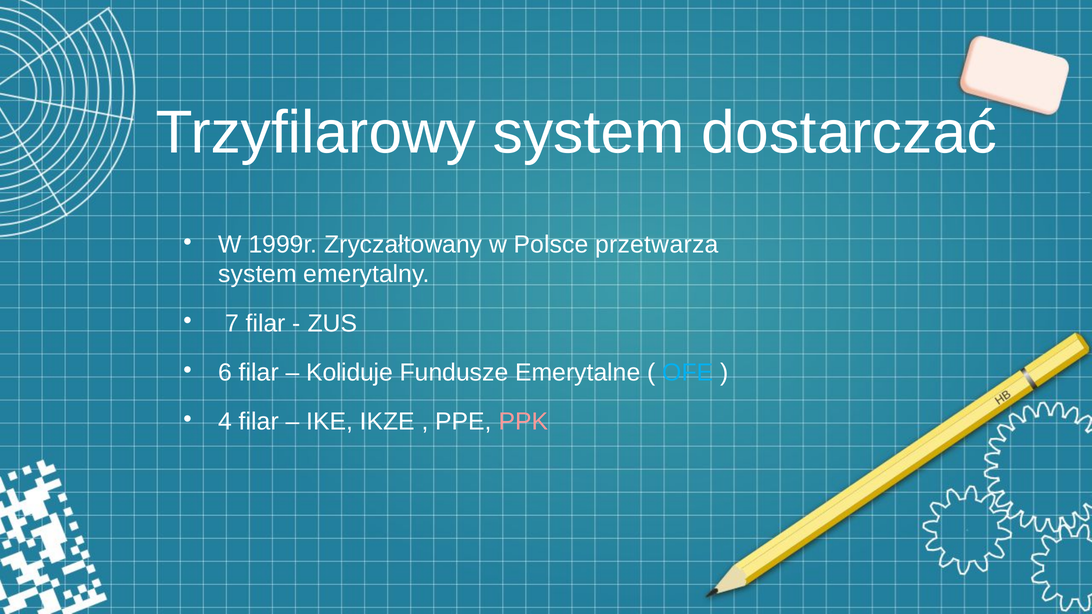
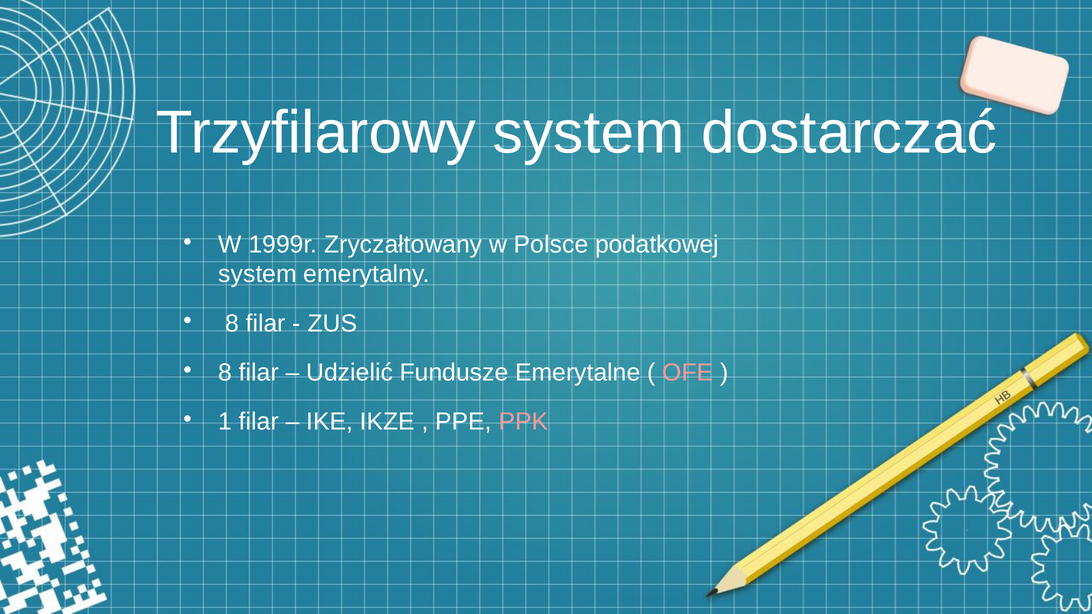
przetwarza: przetwarza -> podatkowej (657, 245)
7: 7 -> 8 (232, 324)
6: 6 -> 8 (225, 373)
Koliduje: Koliduje -> Udzielić (350, 373)
OFE colour: light blue -> pink (688, 373)
4: 4 -> 1 (225, 422)
